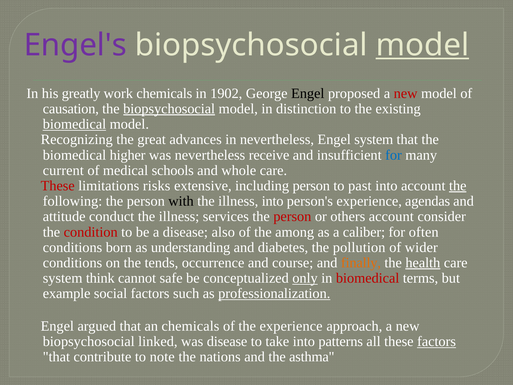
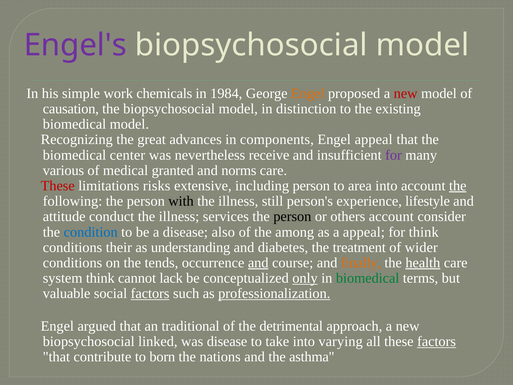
model underline: present -> none (422, 45)
greatly: greatly -> simple (81, 93)
1902: 1902 -> 1984 (226, 93)
Engel colour: black -> orange (308, 93)
biopsychosocial underline: present -> none (169, 109)
biomedical underline: present -> none (74, 124)
in nevertheless: nevertheless -> components (277, 139)
Engel system: system -> appeal (374, 139)
higher: higher -> center (127, 155)
for colour: blue -> purple (393, 155)
current: current -> various (63, 170)
schools: schools -> granted (173, 170)
whole: whole -> norms (239, 170)
past: past -> area (360, 186)
illness into: into -> still (273, 201)
agendas: agendas -> lifestyle (428, 201)
person colour: red -> black (292, 216)
condition colour: red -> blue (91, 232)
a caliber: caliber -> appeal (364, 232)
for often: often -> think (424, 232)
born: born -> their (119, 247)
pollution: pollution -> treatment (359, 247)
and underline: none -> present (258, 263)
safe: safe -> lack (171, 278)
biomedical colour: red -> green (368, 278)
example: example -> valuable (67, 293)
factors underline: none -> present (150, 293)
an chemicals: chemicals -> traditional (191, 326)
the experience: experience -> detrimental (291, 326)
patterns: patterns -> varying (341, 341)
note: note -> born (162, 357)
